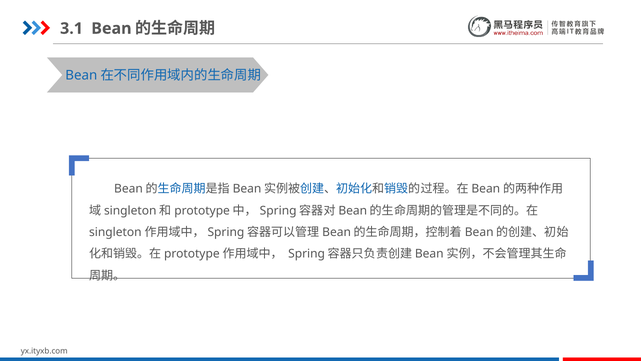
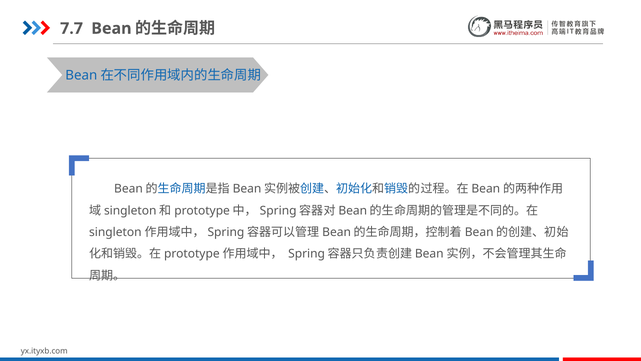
3.1: 3.1 -> 7.7 (72, 28)
